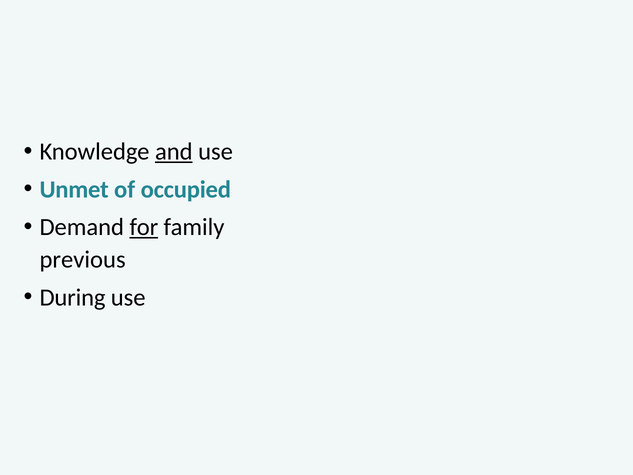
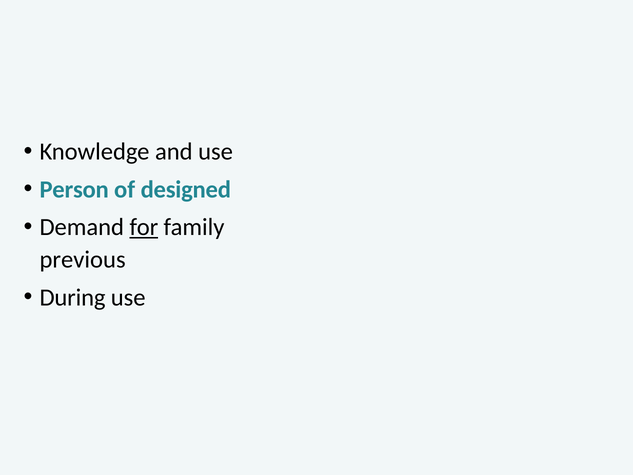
and underline: present -> none (174, 152)
Unmet: Unmet -> Person (74, 189)
occupied: occupied -> designed (186, 189)
